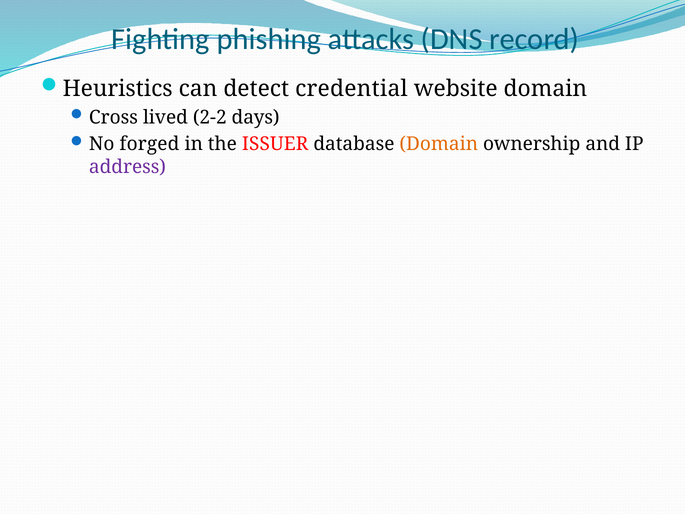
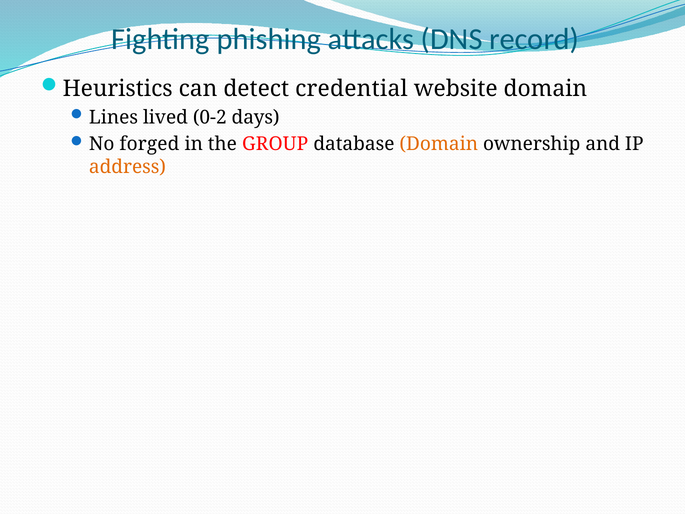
Cross: Cross -> Lines (113, 117)
2-2: 2-2 -> 0-2 (210, 117)
ISSUER: ISSUER -> GROUP (275, 144)
address colour: purple -> orange (127, 167)
